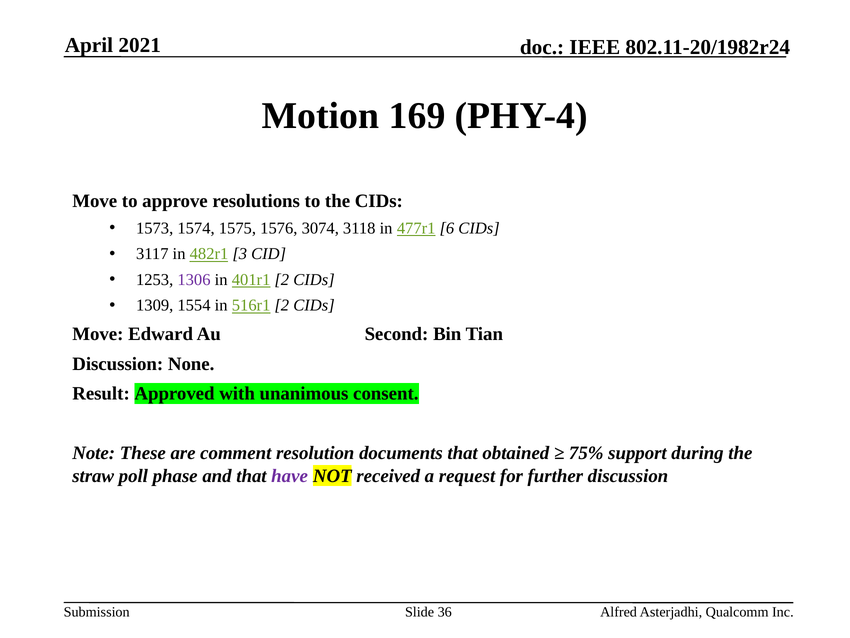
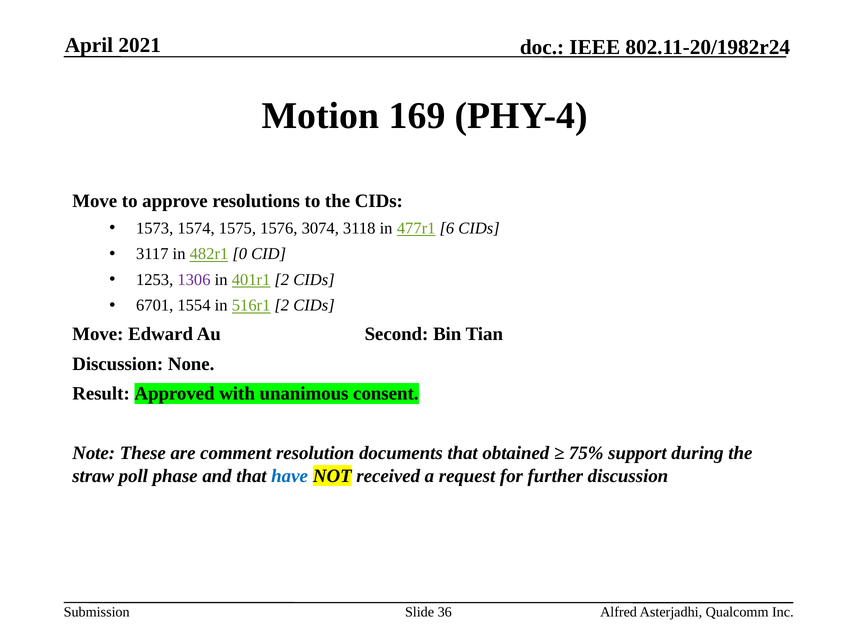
3: 3 -> 0 (240, 254)
1309: 1309 -> 6701 (155, 305)
have colour: purple -> blue (290, 475)
